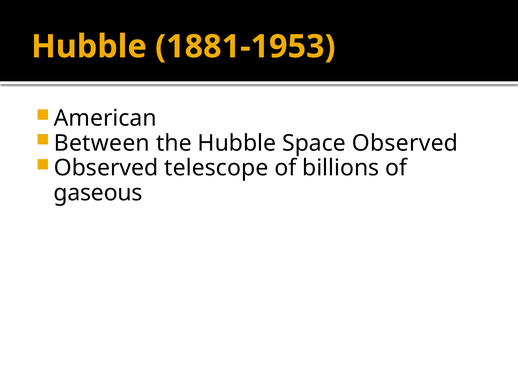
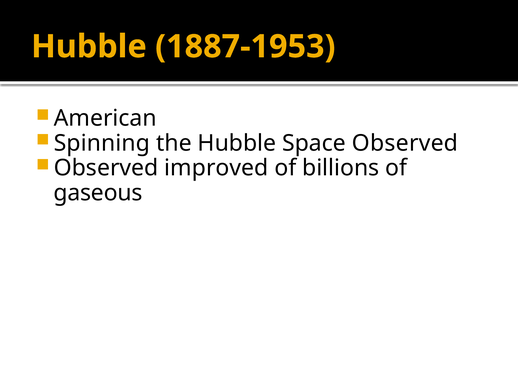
1881-1953: 1881-1953 -> 1887-1953 (245, 47)
Between: Between -> Spinning (102, 143)
telescope: telescope -> improved (216, 168)
